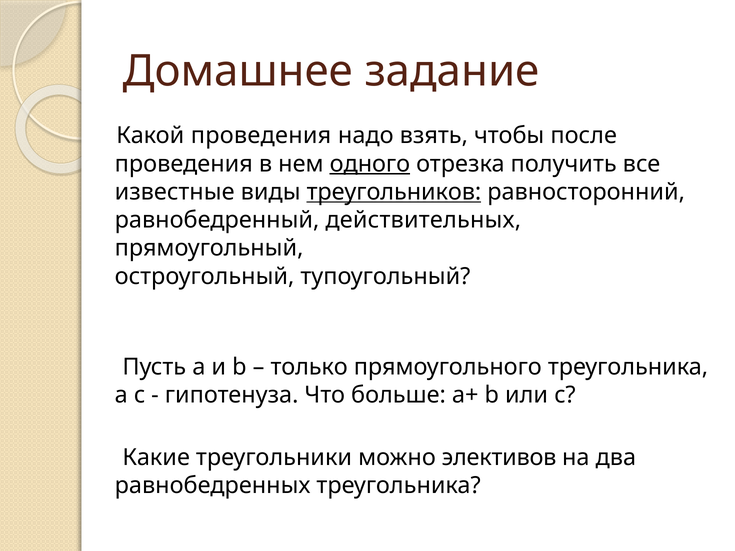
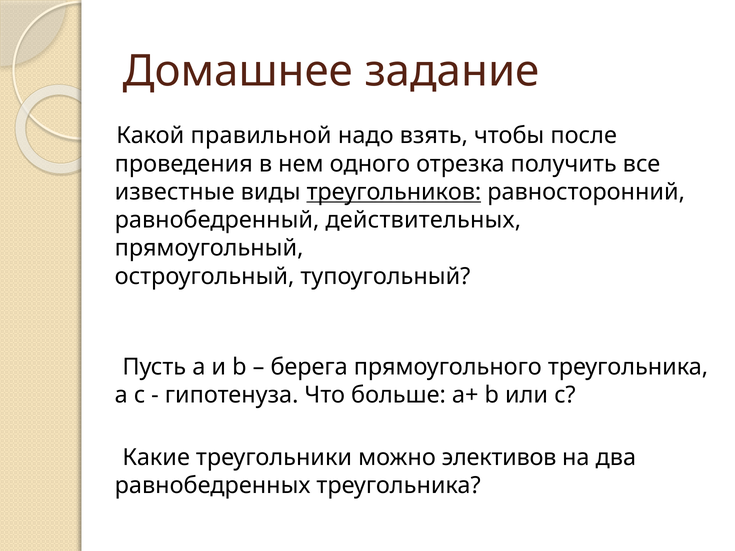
Какой проведения: проведения -> правильной (261, 136)
одного underline: present -> none (370, 164)
только: только -> берега (309, 367)
